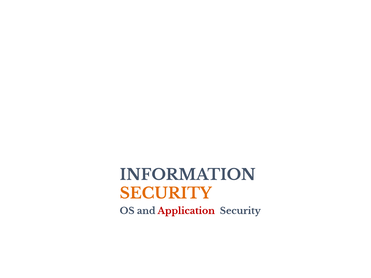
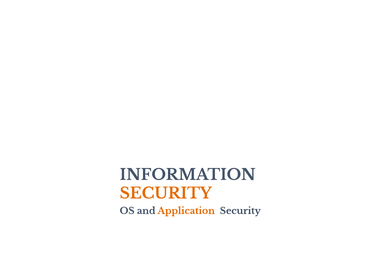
Application colour: red -> orange (186, 211)
